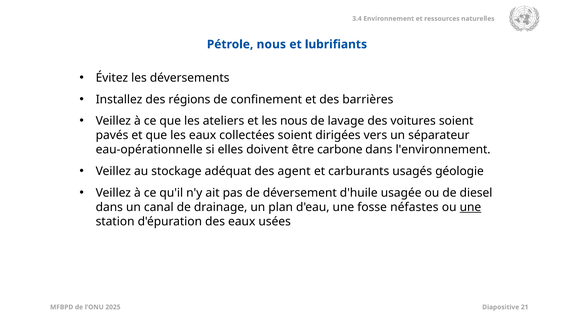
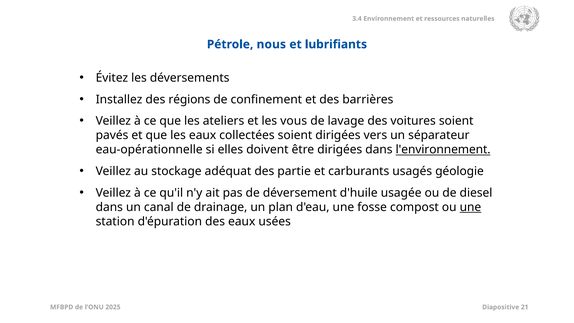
les nous: nous -> vous (294, 121)
être carbone: carbone -> dirigées (340, 150)
l'environnement underline: none -> present (443, 150)
agent: agent -> partie (294, 171)
néfastes: néfastes -> compost (414, 207)
